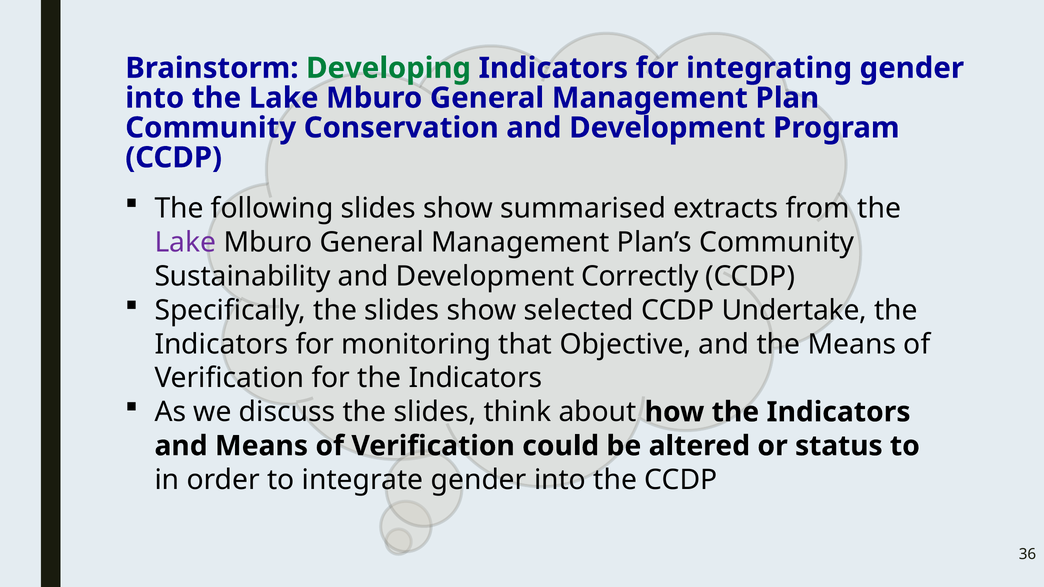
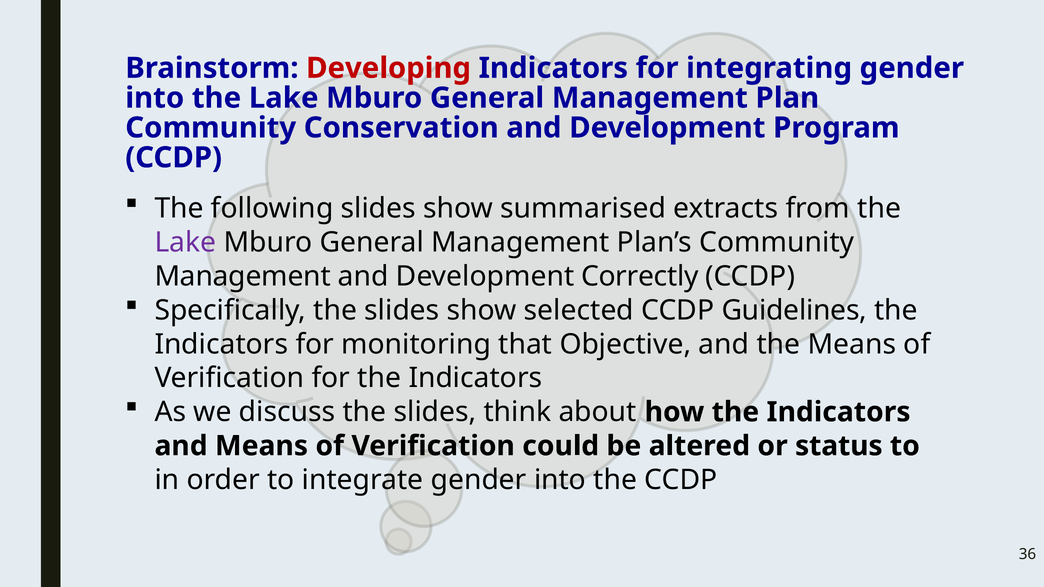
Developing colour: green -> red (389, 68)
Sustainability: Sustainability -> Management (243, 277)
Undertake: Undertake -> Guidelines (794, 310)
